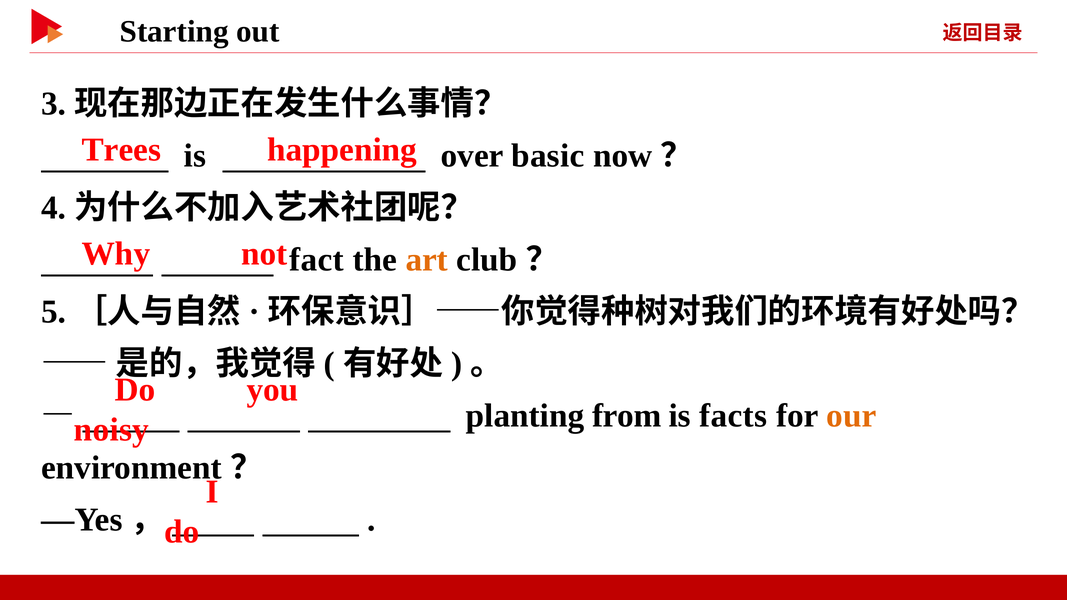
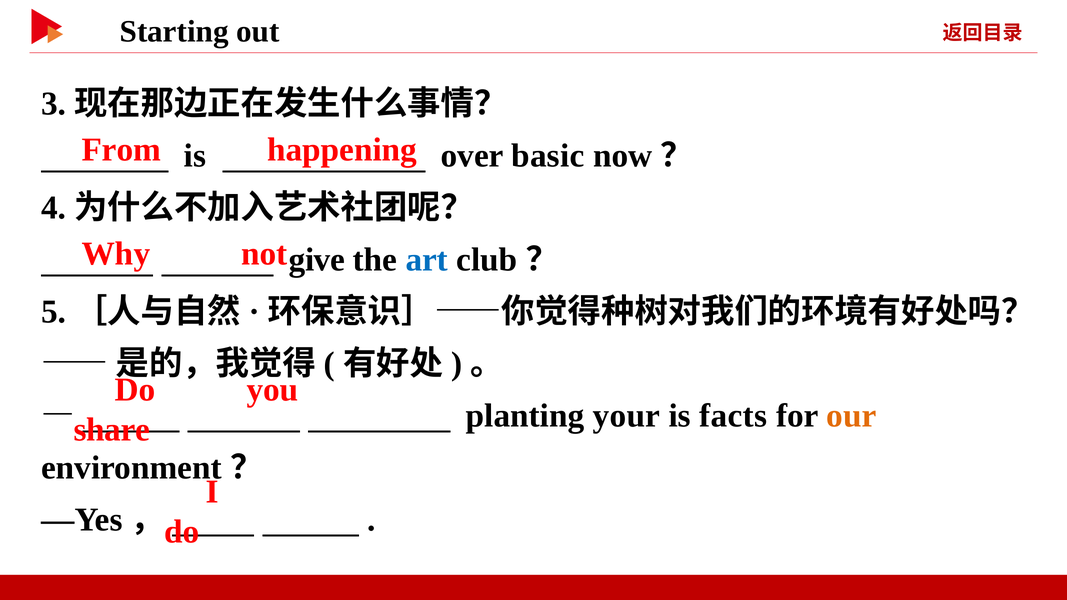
Trees: Trees -> From (121, 150)
fact: fact -> give (317, 260)
art colour: orange -> blue (427, 260)
from: from -> your (626, 416)
noisy: noisy -> share (112, 430)
